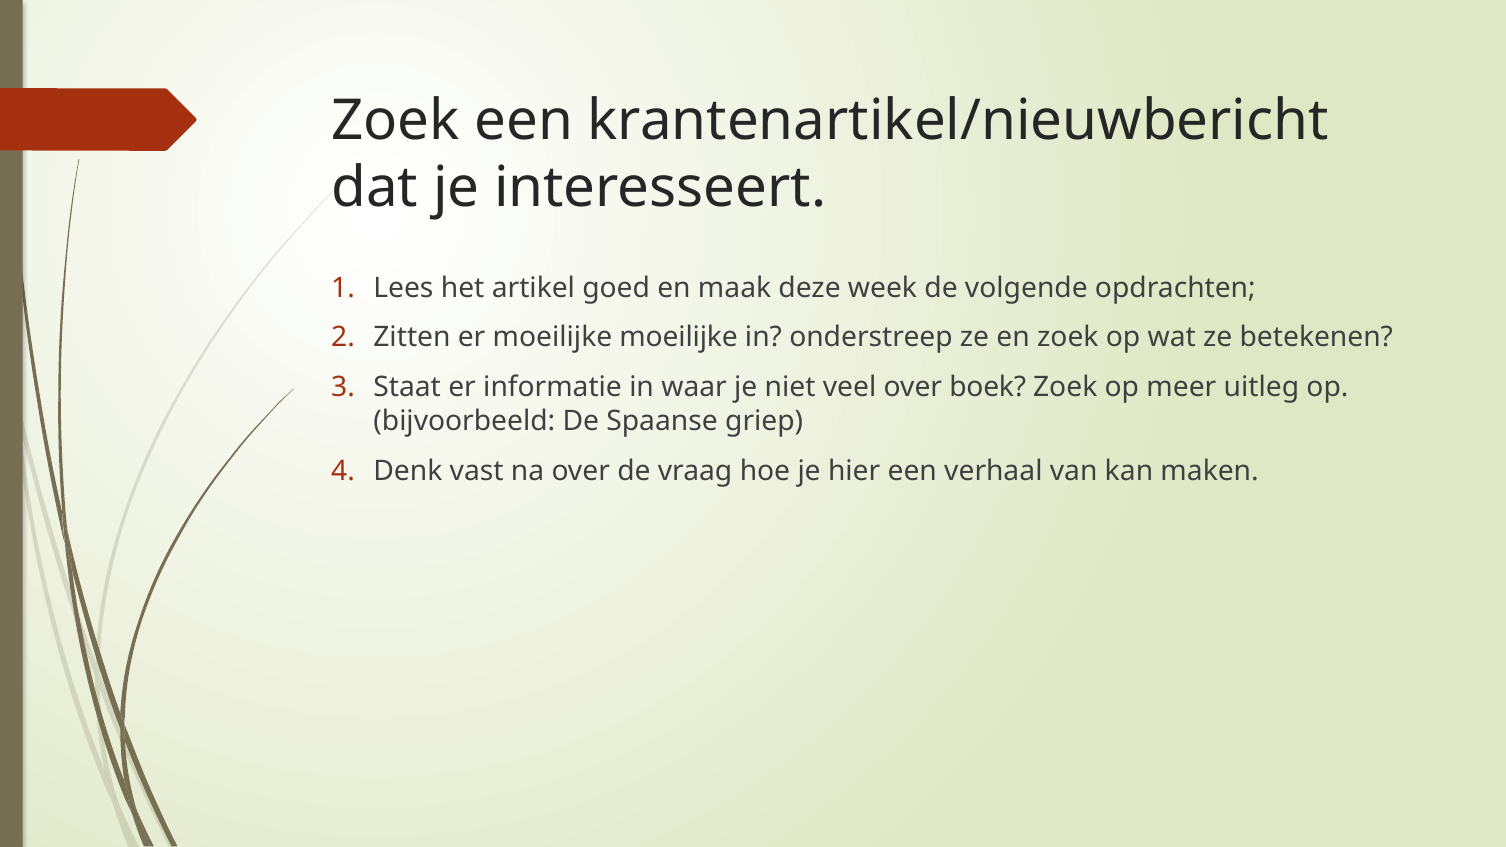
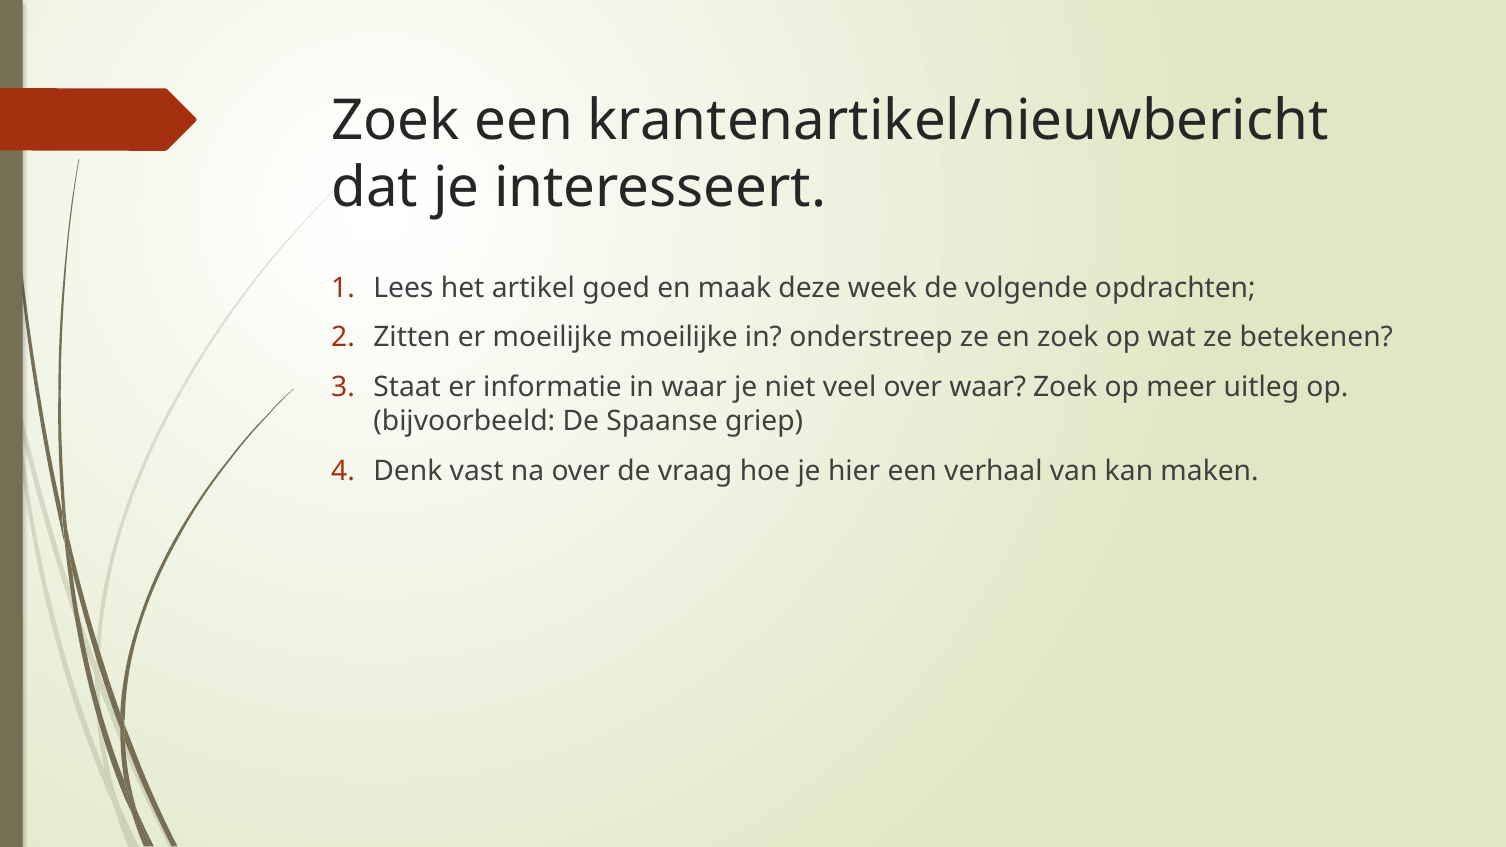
over boek: boek -> waar (988, 387)
